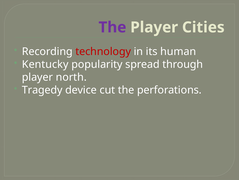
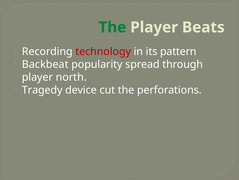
The colour: purple -> green (112, 27)
Cities: Cities -> Beats (203, 27)
human: human -> pattern (178, 51)
Kentucky: Kentucky -> Backbeat (45, 64)
